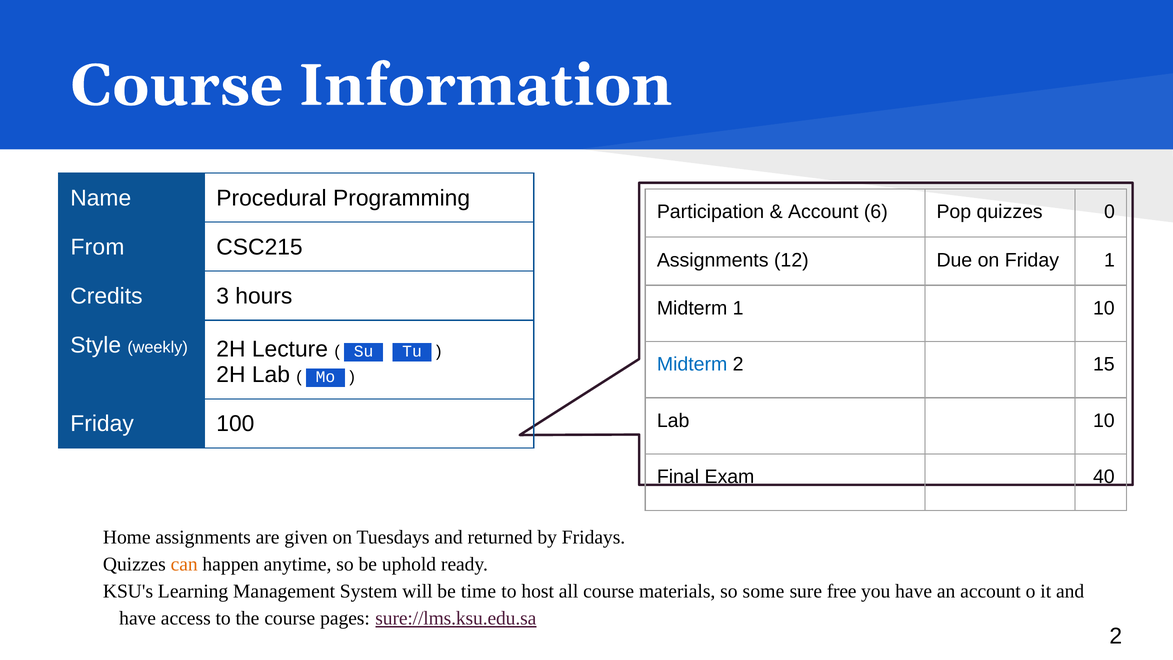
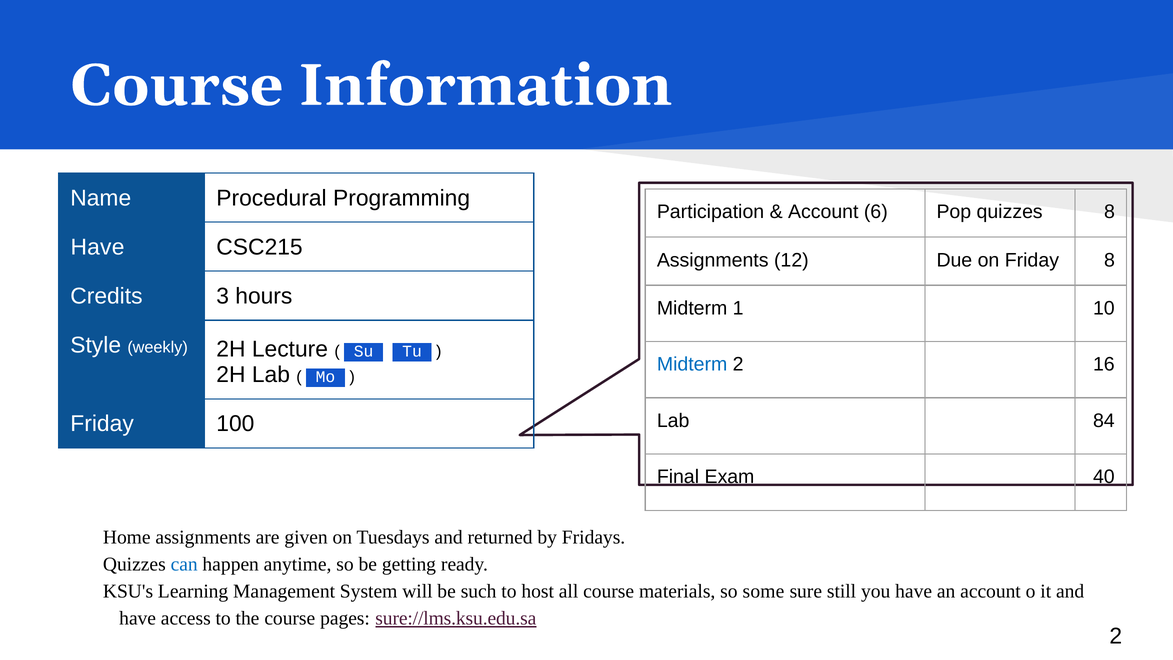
quizzes 0: 0 -> 8 (1109, 212)
From: From -> Have (97, 247)
Friday 1: 1 -> 8 (1109, 260)
15: 15 -> 16 (1104, 364)
Lab 10: 10 -> 84 (1104, 421)
can colour: orange -> blue (184, 564)
uphold: uphold -> getting (409, 564)
time: time -> such (479, 591)
free: free -> still (842, 591)
